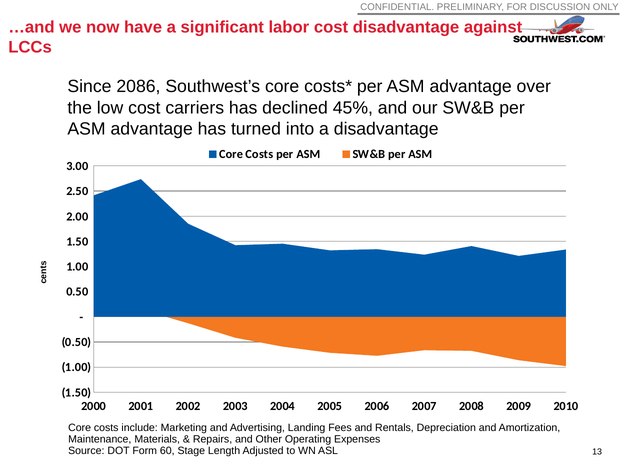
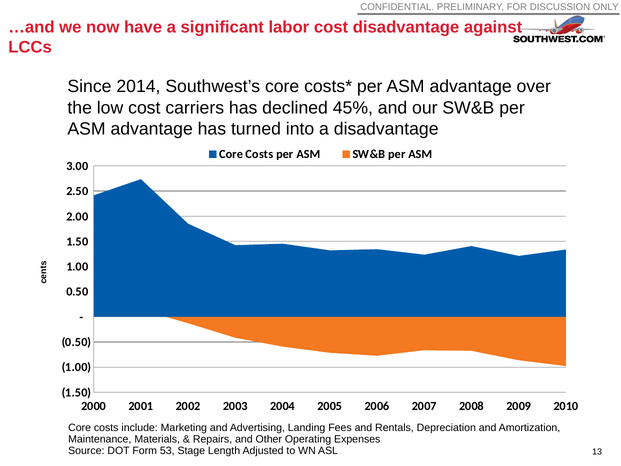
2086: 2086 -> 2014 (138, 87)
60: 60 -> 53 (167, 450)
